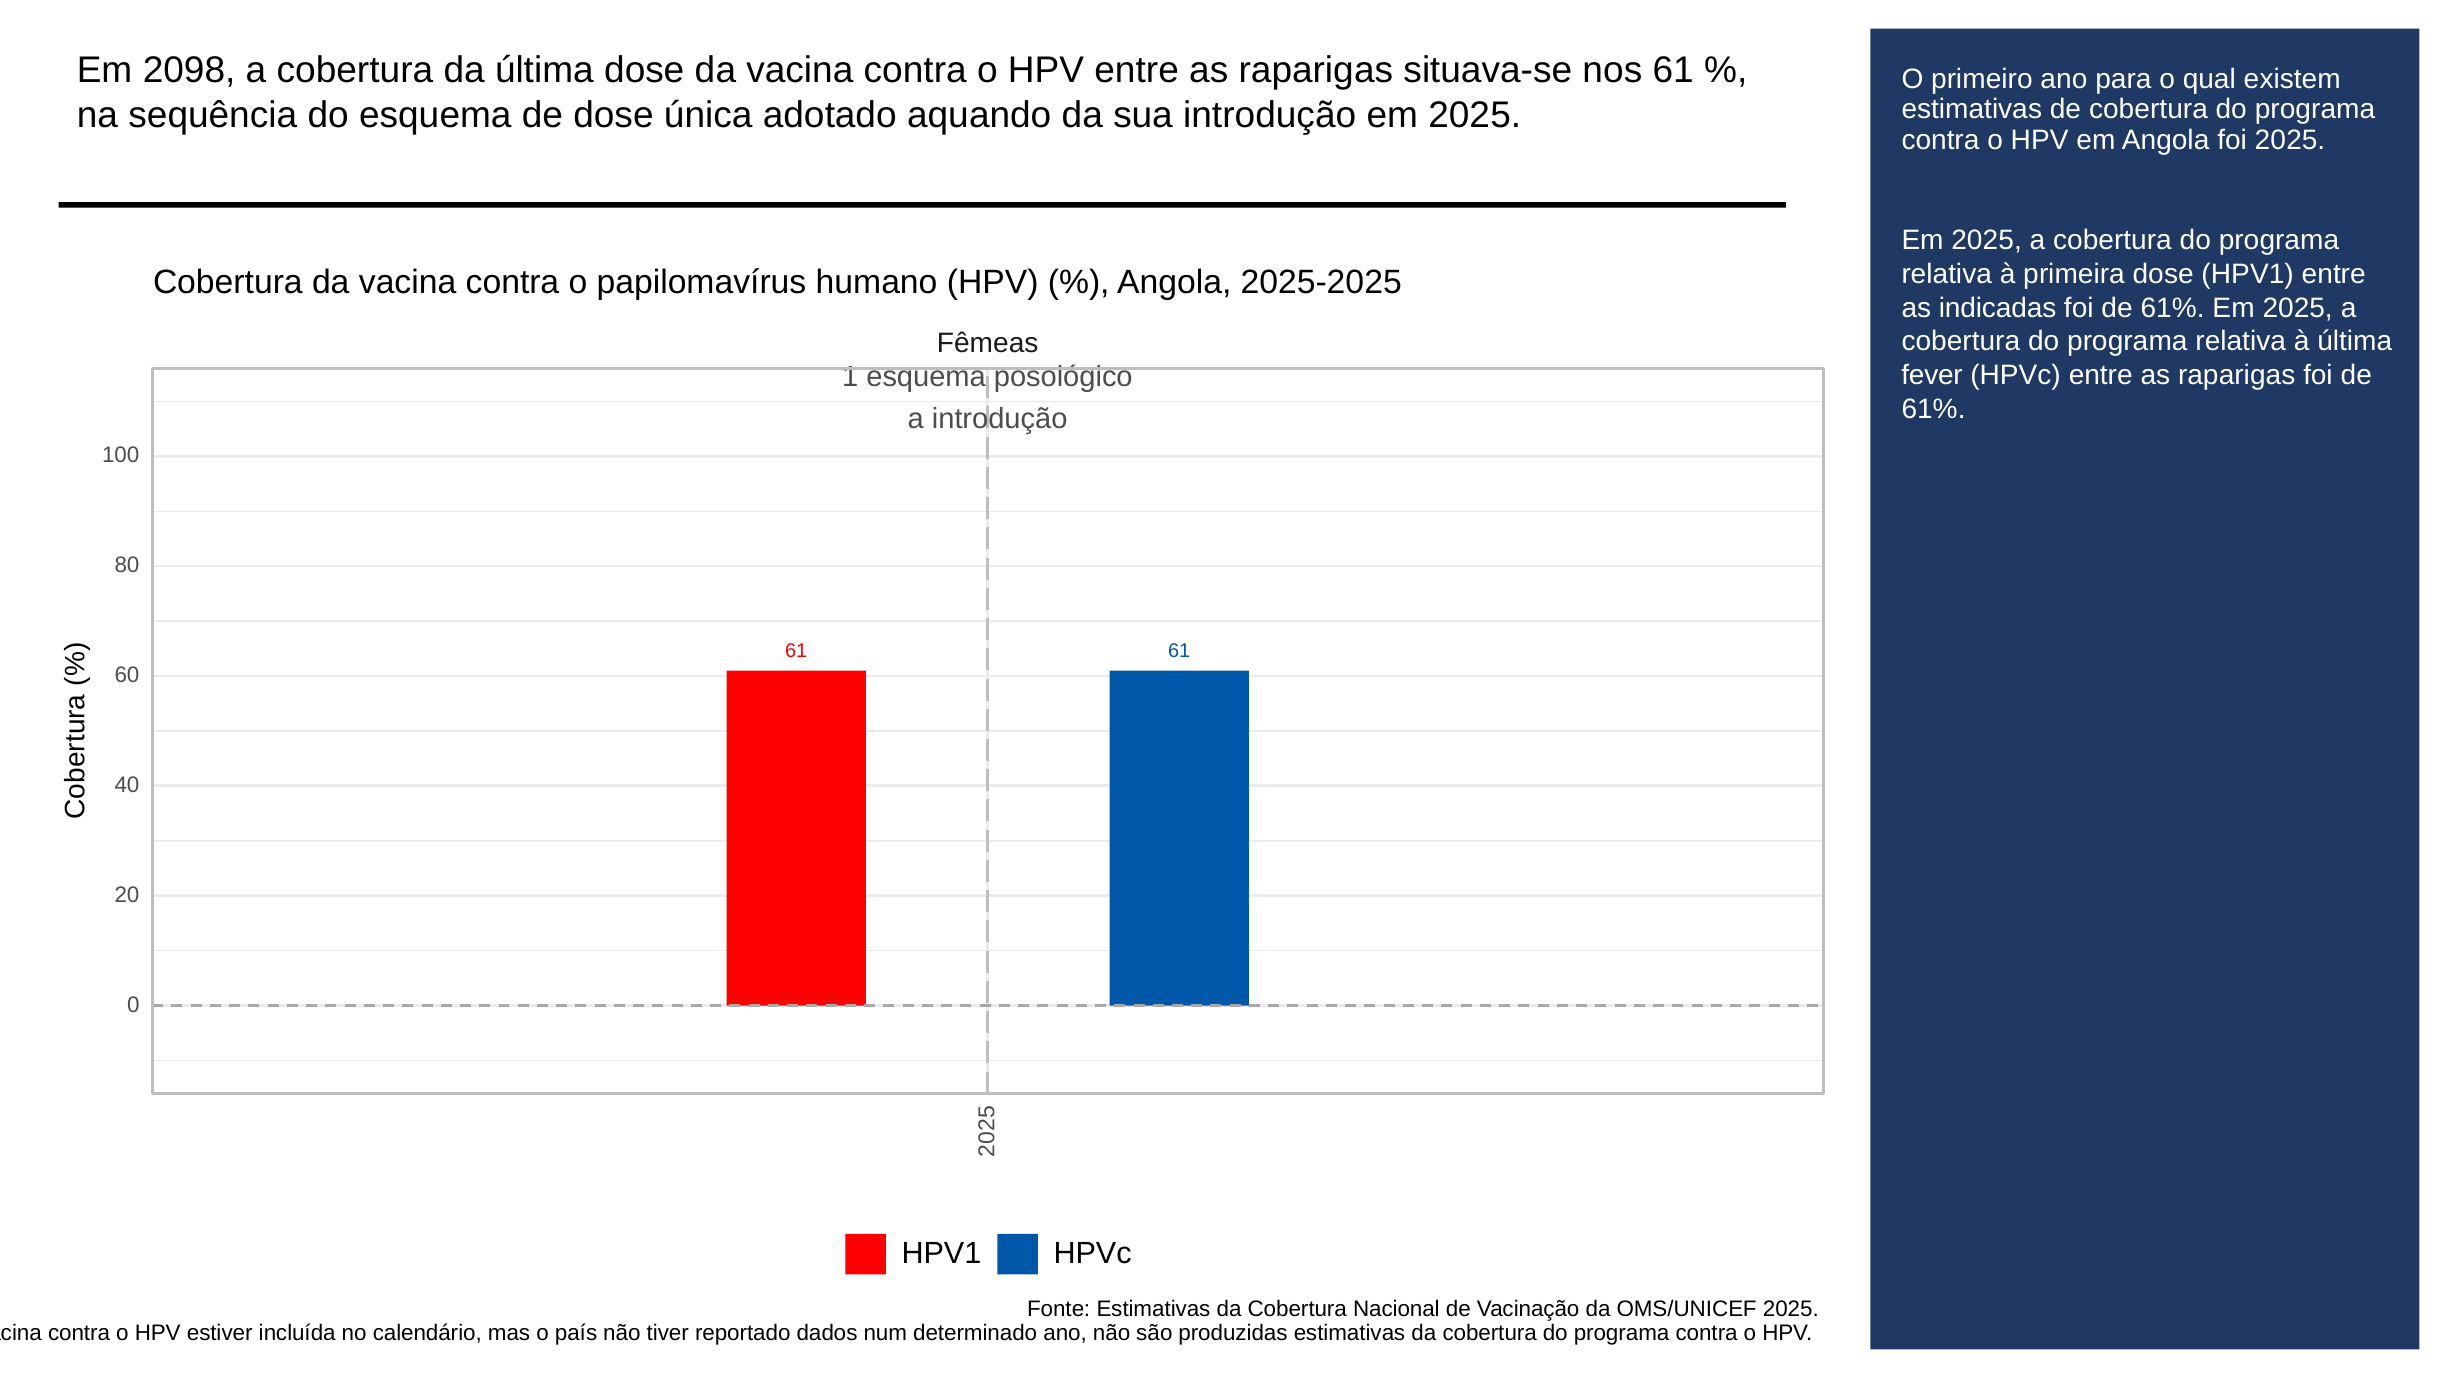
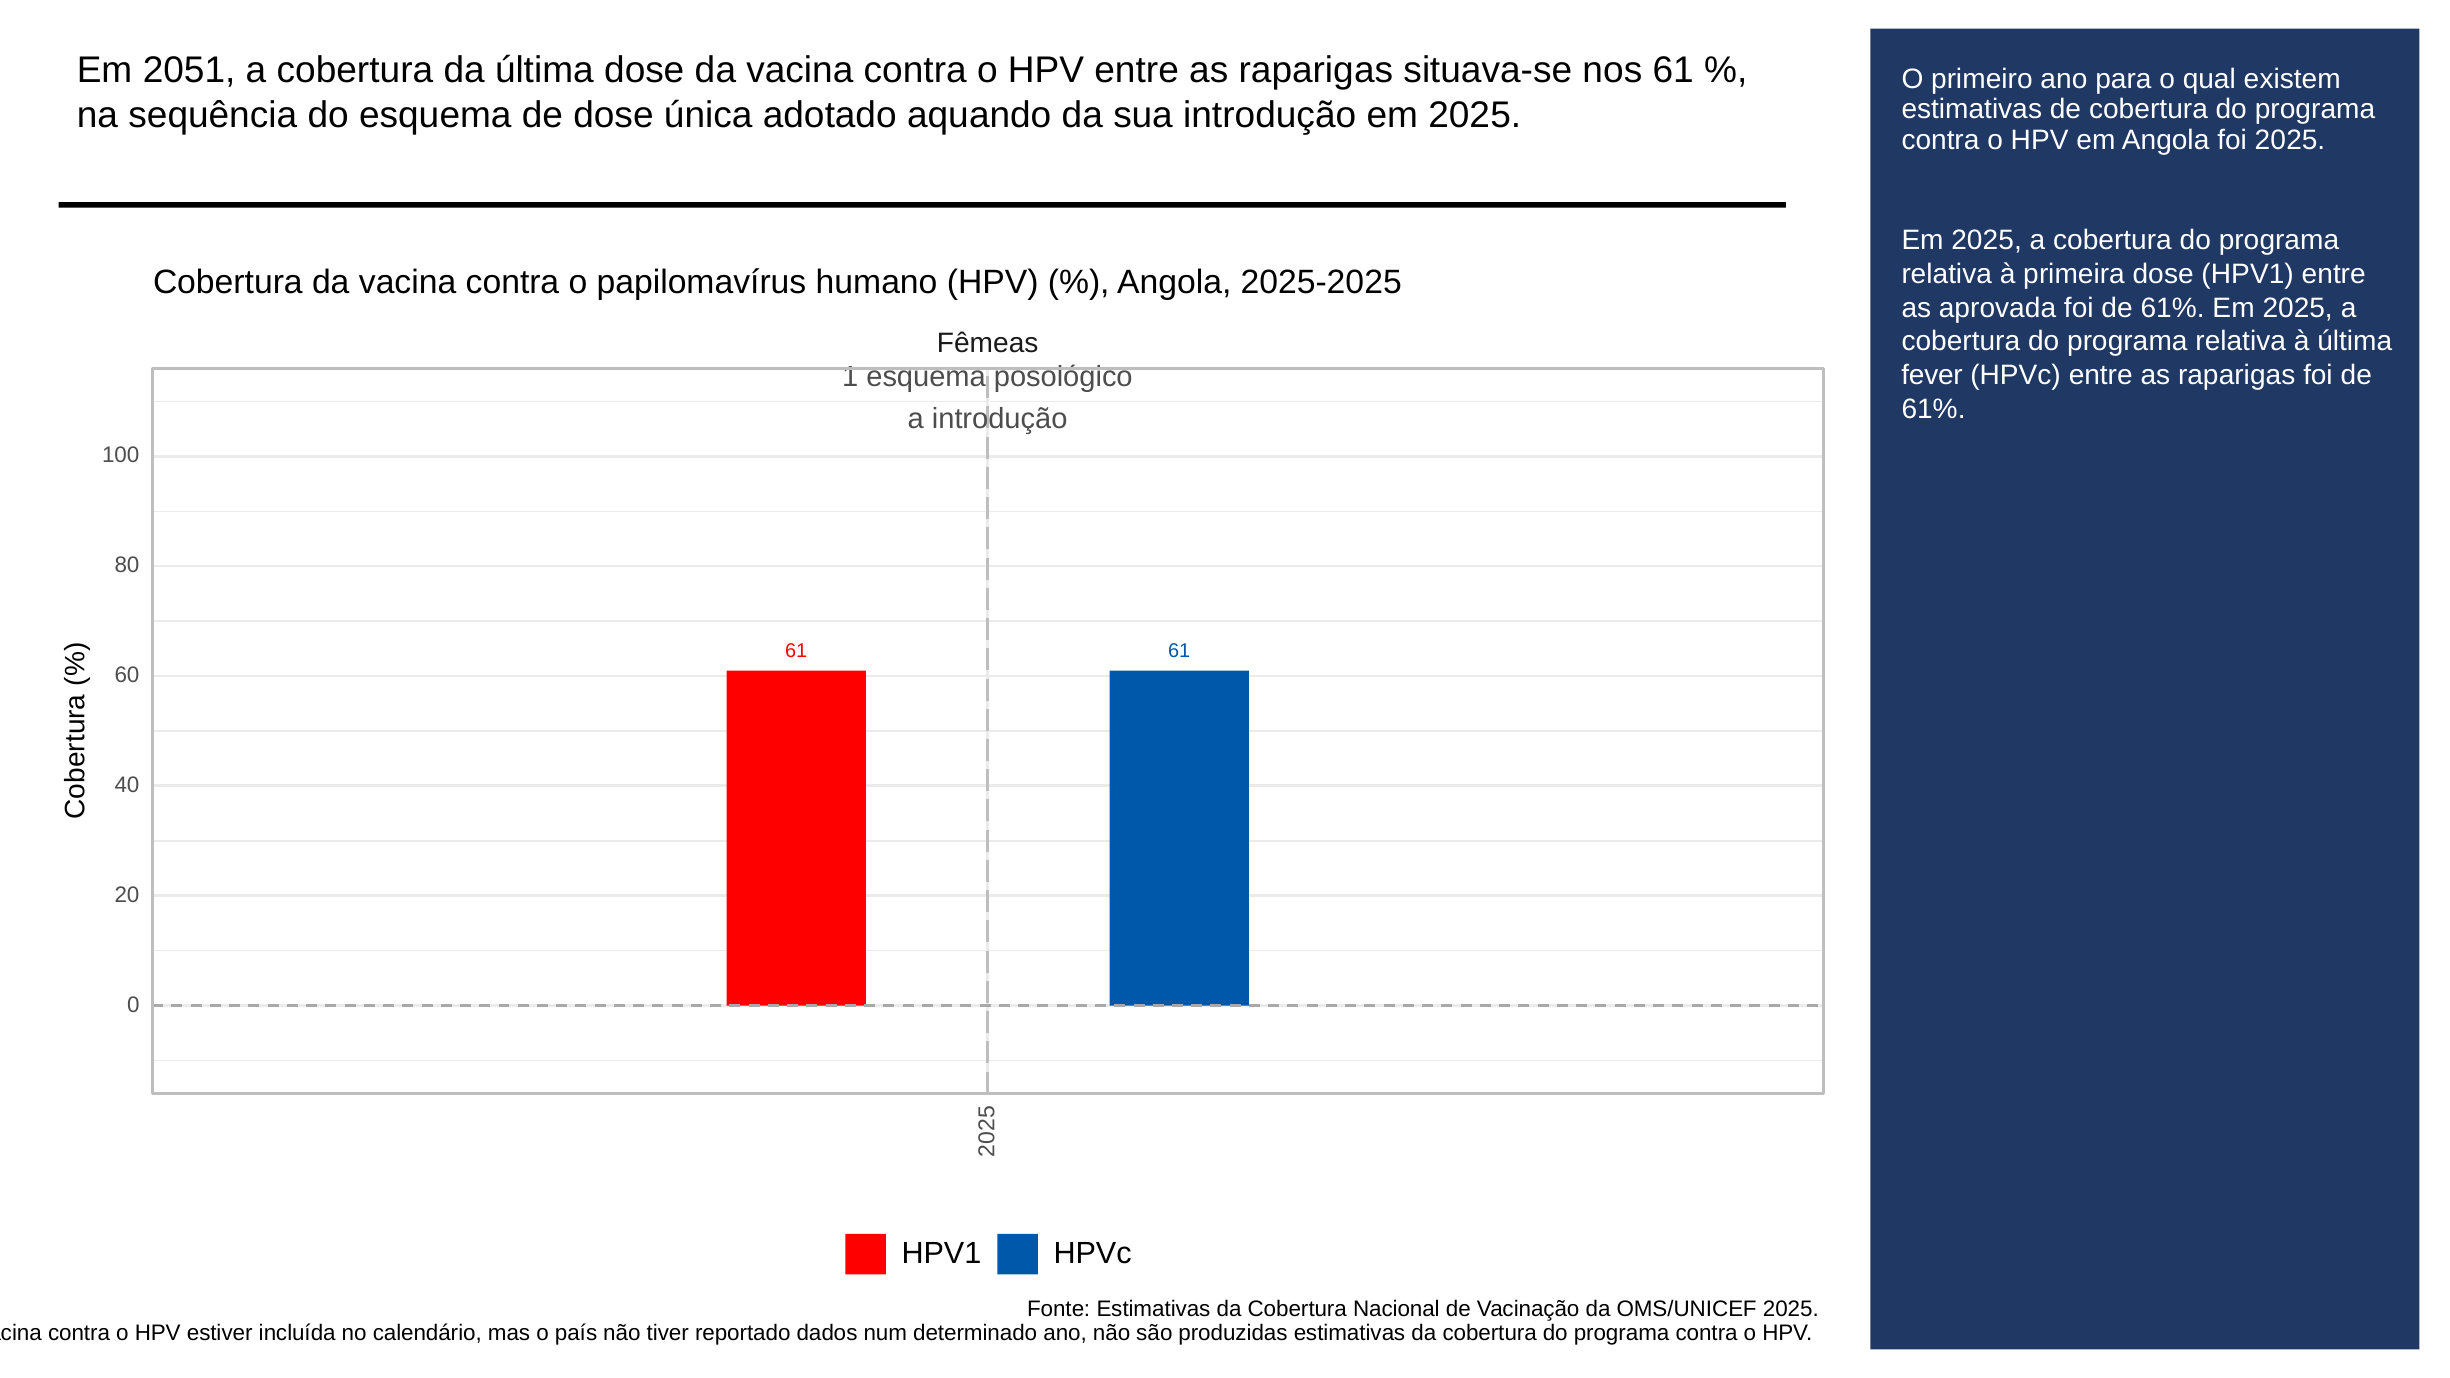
2098: 2098 -> 2051 (189, 71)
indicadas: indicadas -> aprovada (1997, 308)
